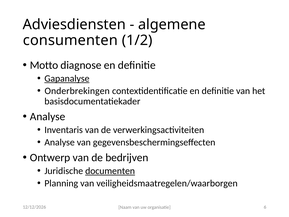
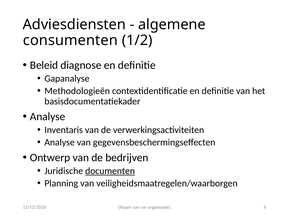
Motto: Motto -> Beleid (44, 65)
Gapanalyse underline: present -> none (67, 78)
Onderbrekingen: Onderbrekingen -> Methodologieën (77, 91)
